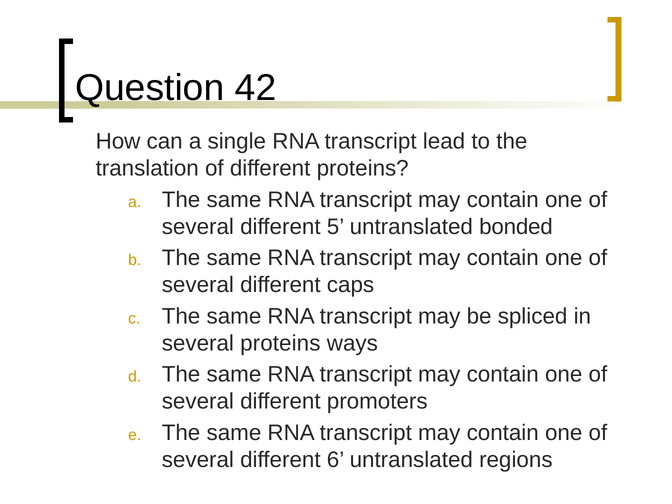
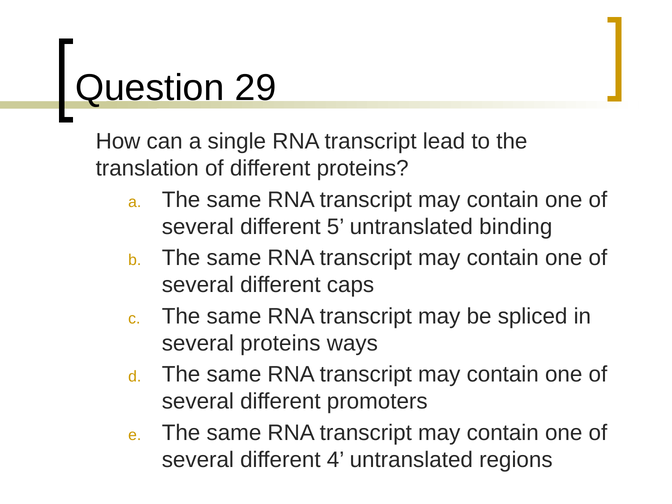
42: 42 -> 29 (256, 88)
bonded: bonded -> binding (516, 227)
6: 6 -> 4 (336, 460)
